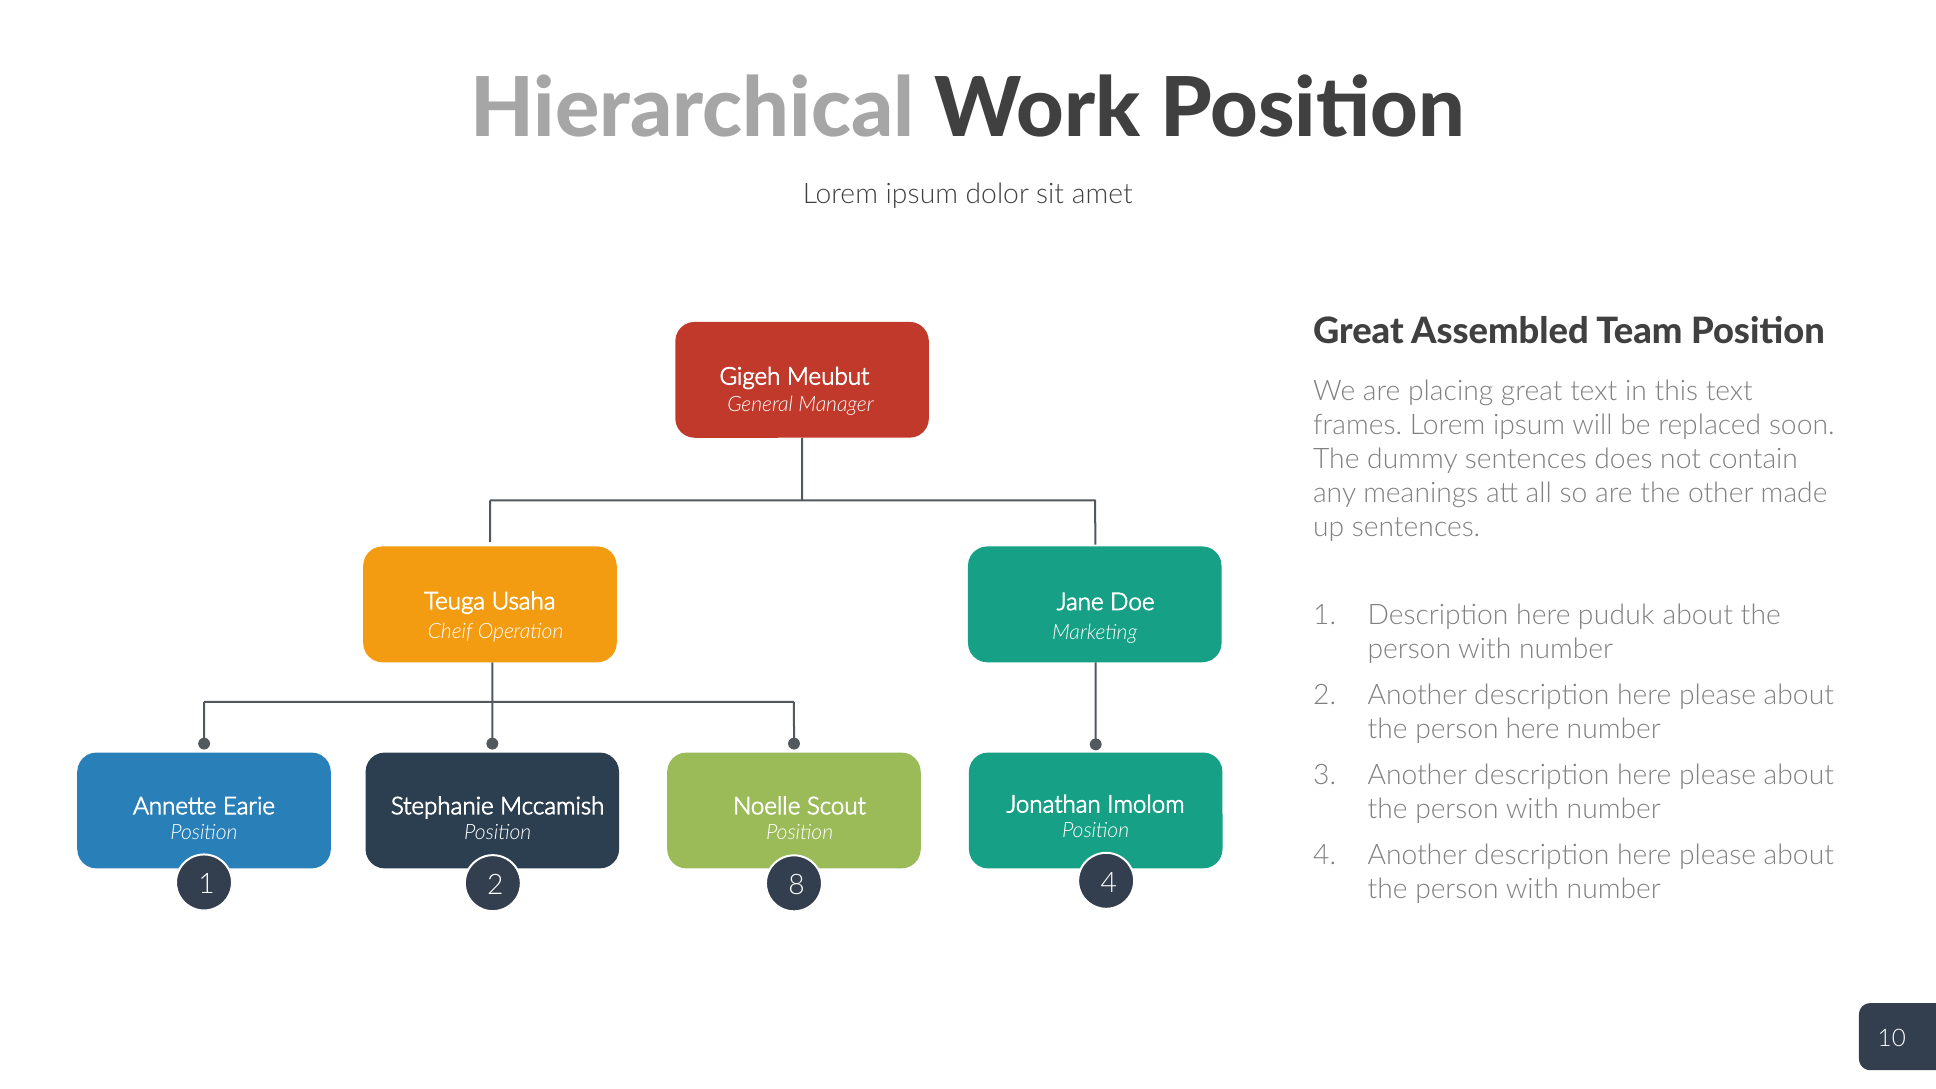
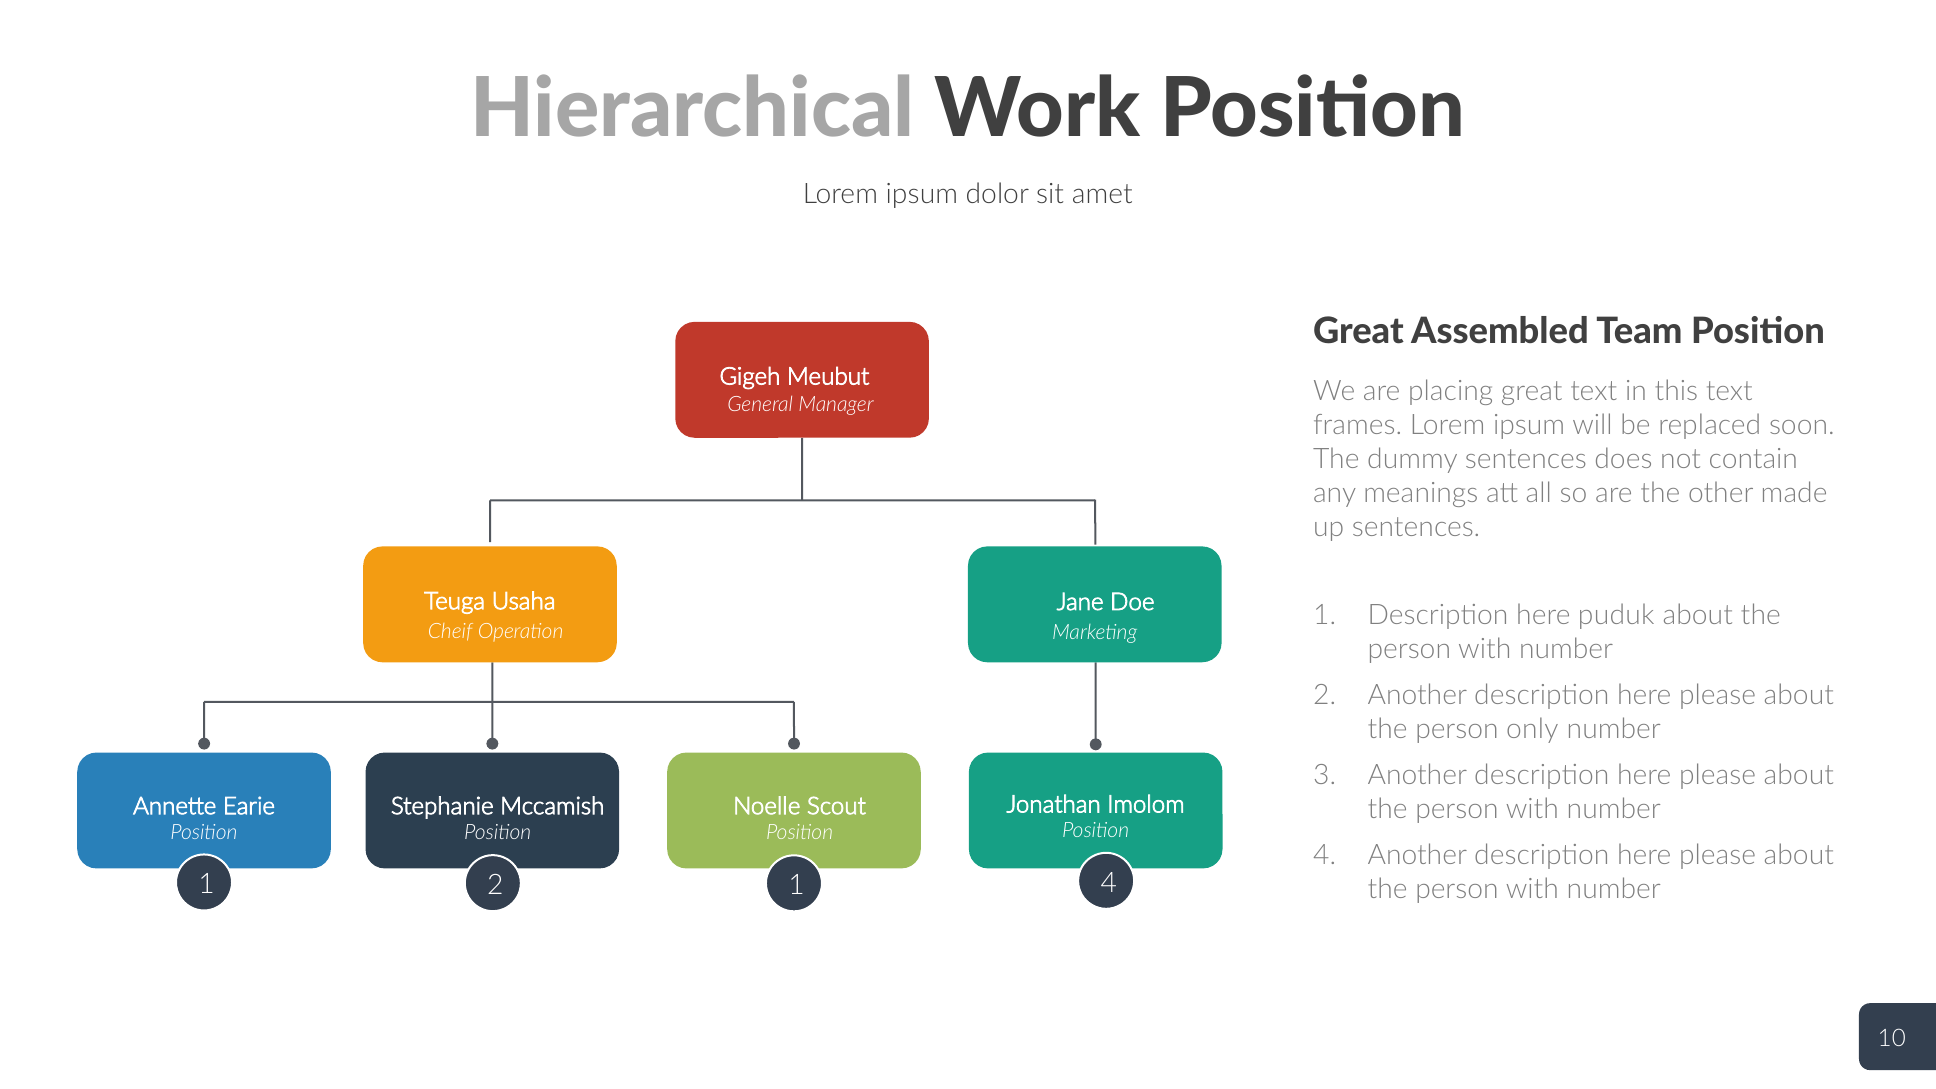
person here: here -> only (1532, 729)
2 8: 8 -> 1 (797, 885)
